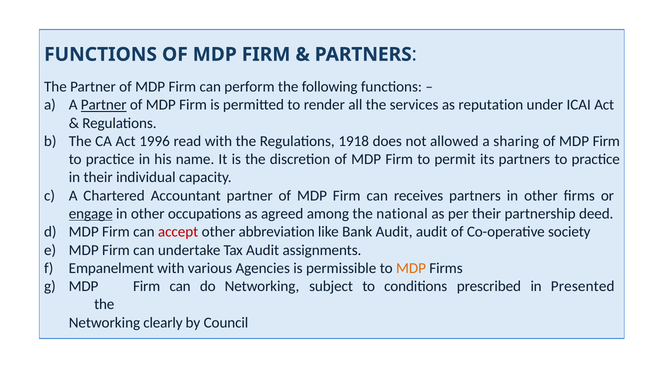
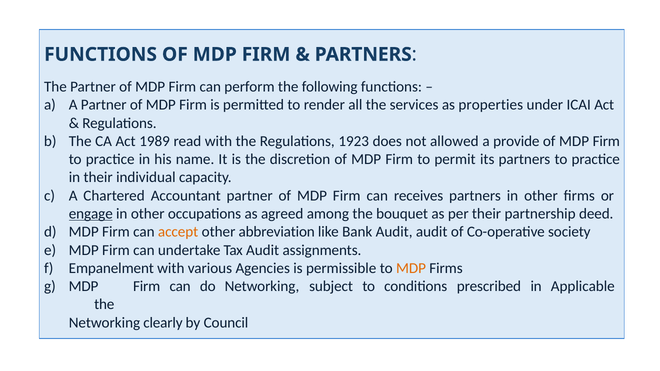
Partner underline: present -> none (104, 105)
reputation: reputation -> properties (491, 105)
1996: 1996 -> 1989 (155, 141)
1918: 1918 -> 1923 (354, 141)
sharing: sharing -> provide (516, 141)
national: national -> bouquet (402, 214)
accept colour: red -> orange (178, 232)
Presented: Presented -> Applicable (583, 286)
